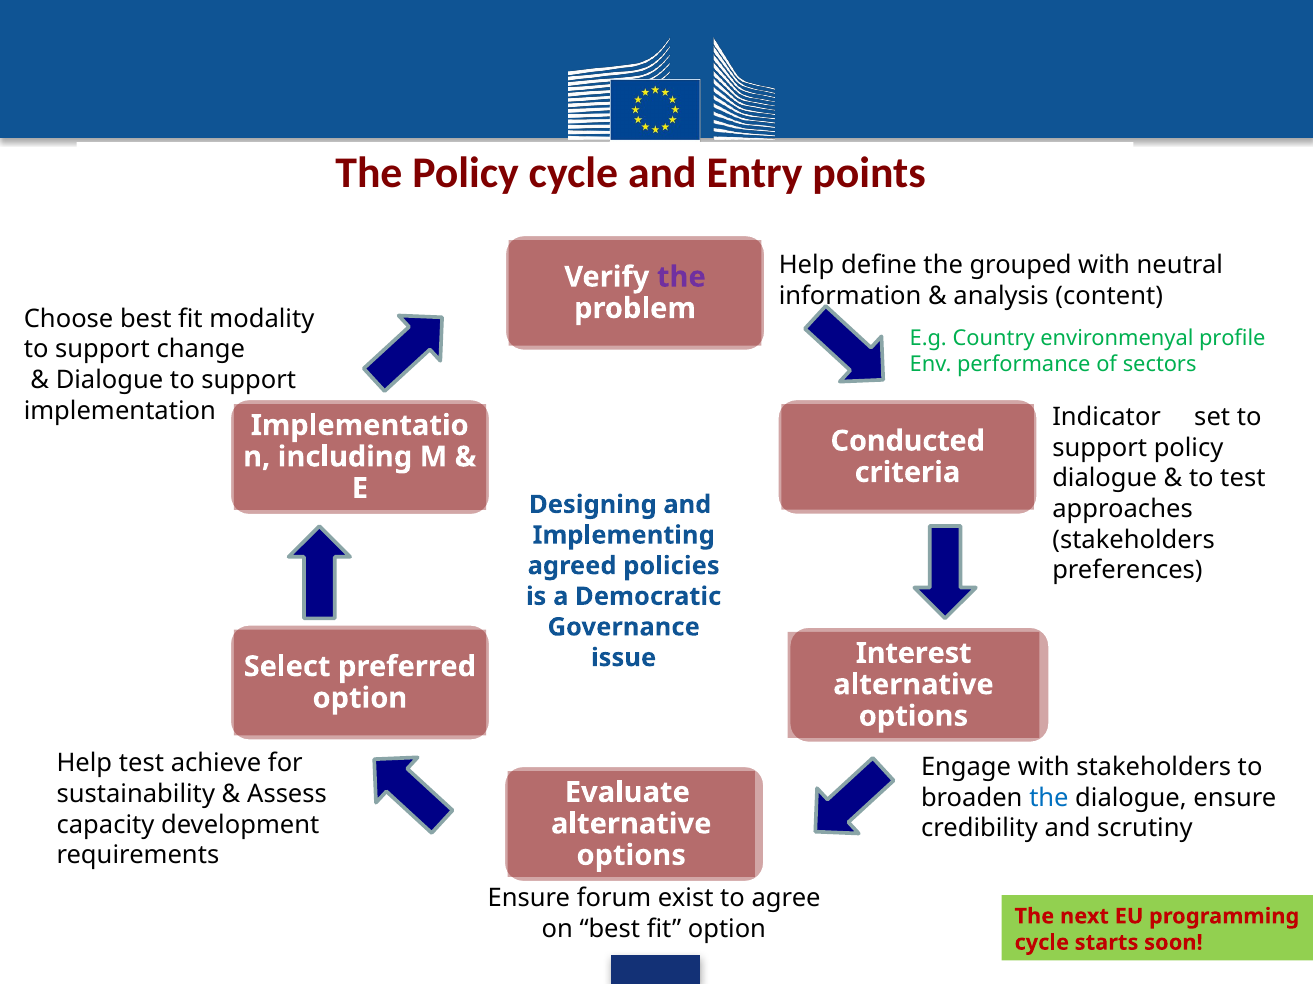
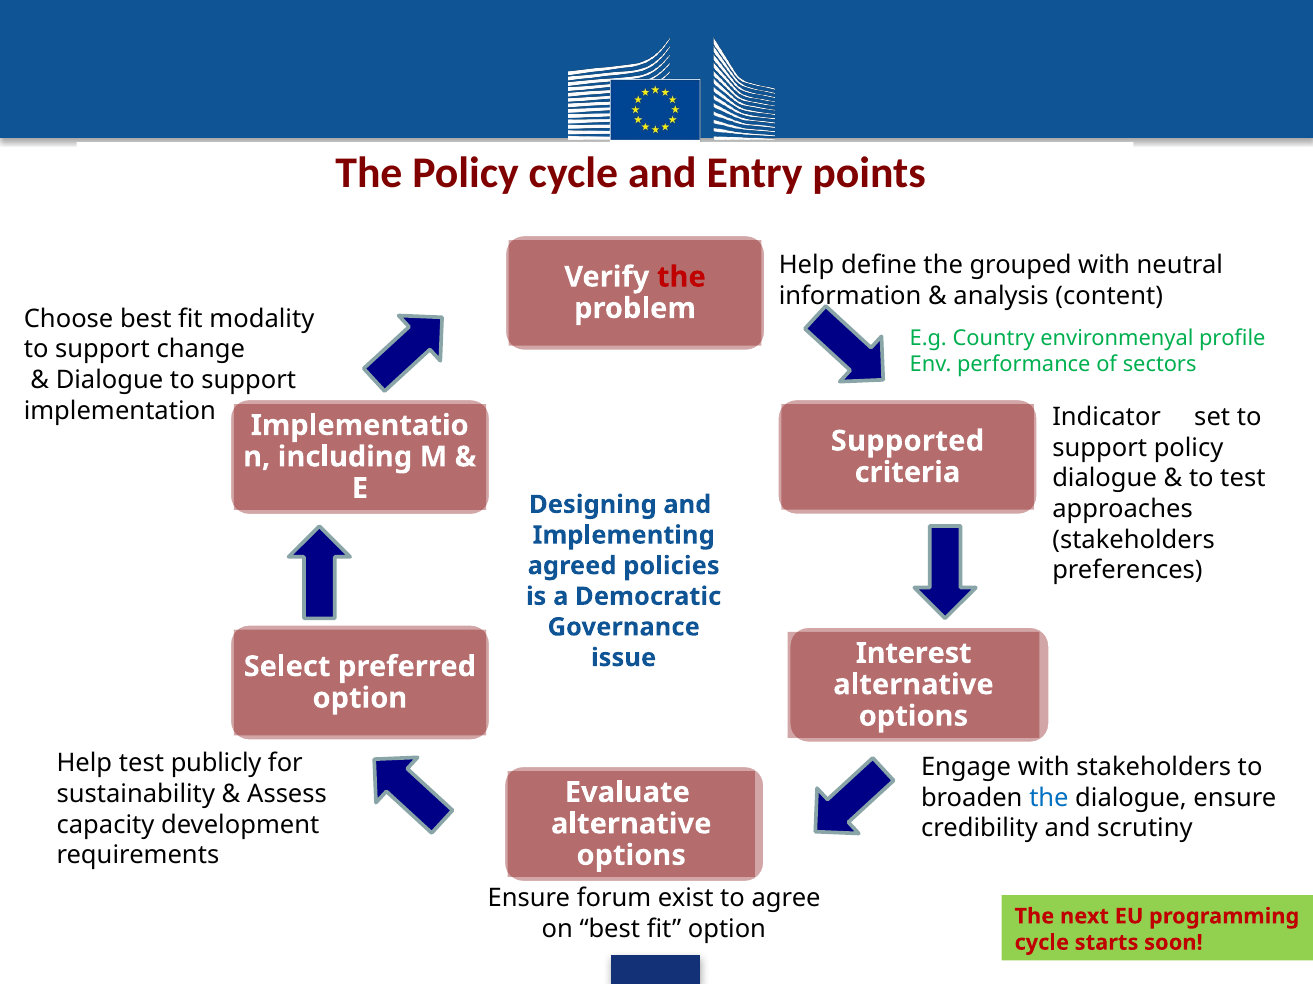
the colour: purple -> red (681, 277)
Conducted: Conducted -> Supported (907, 441)
achieve: achieve -> publicly (216, 764)
